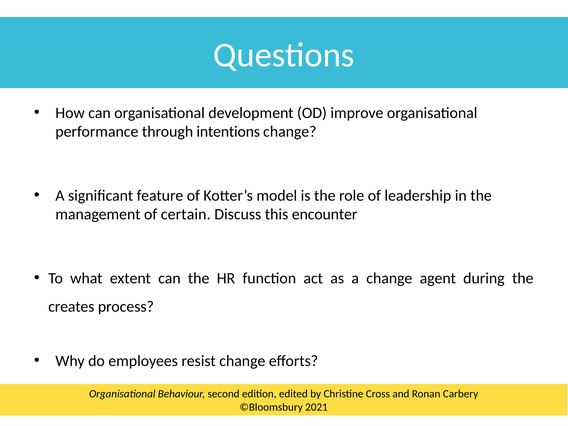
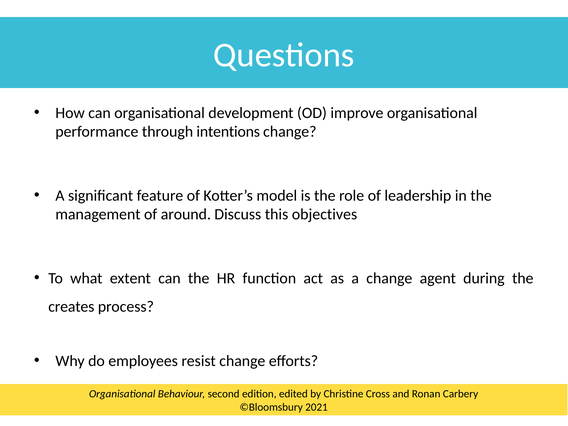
certain: certain -> around (186, 214)
encounter: encounter -> objectives (325, 214)
